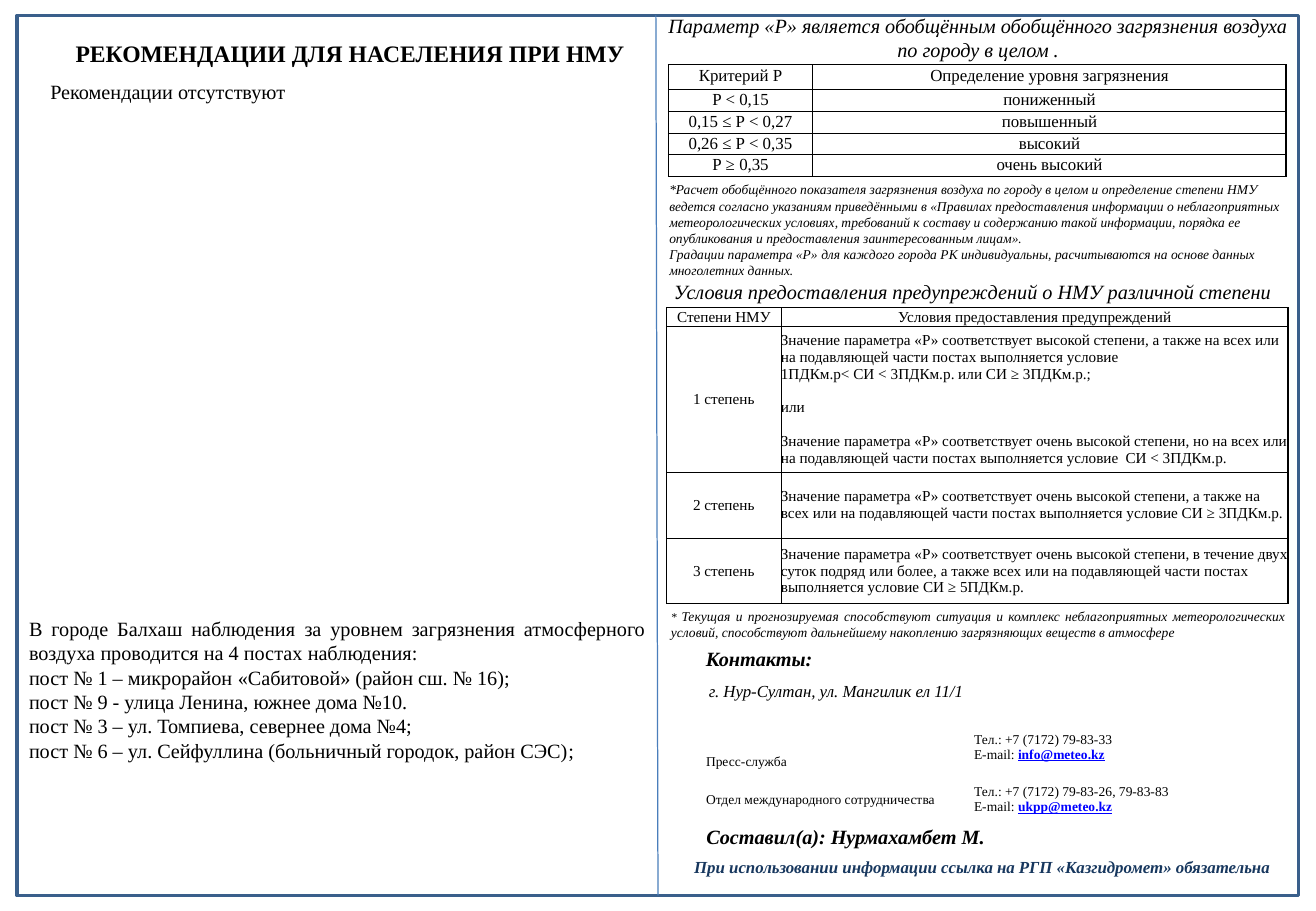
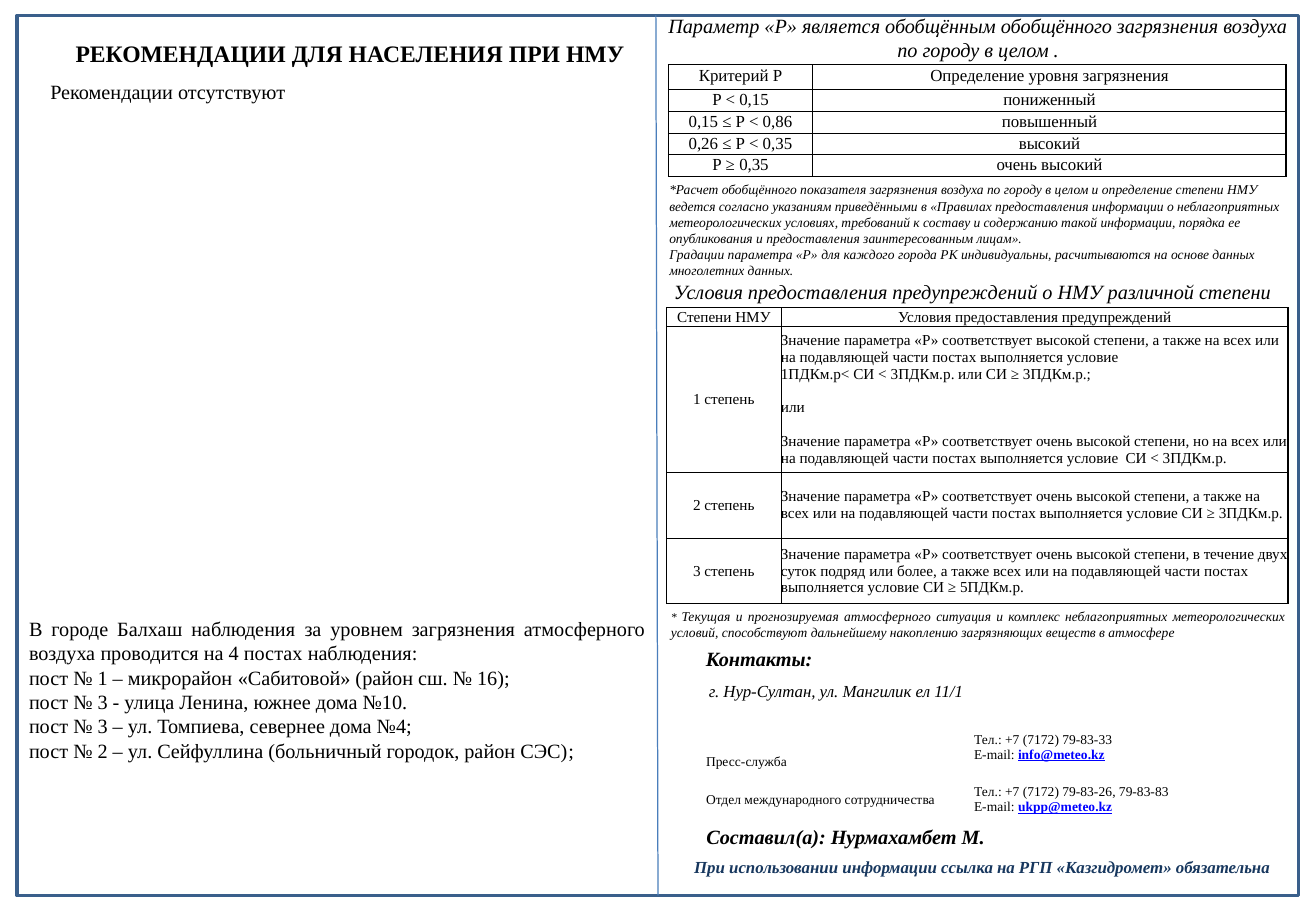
0,27: 0,27 -> 0,86 (777, 122)
прогнозируемая способствуют: способствуют -> атмосферного (887, 617)
9: 9 -> 3 (103, 703)
6: 6 -> 2 (103, 751)
